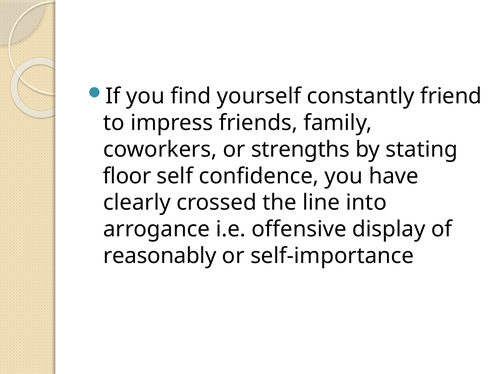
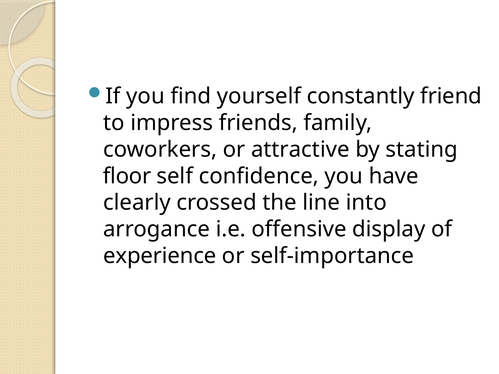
strengths: strengths -> attractive (300, 150)
reasonably: reasonably -> experience (160, 256)
